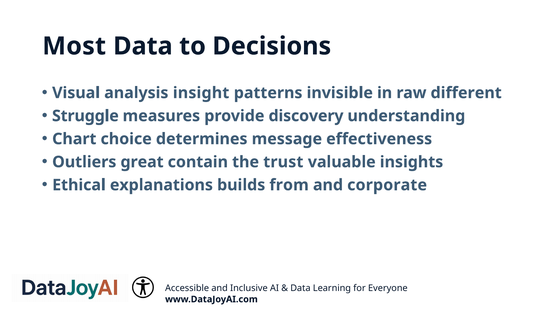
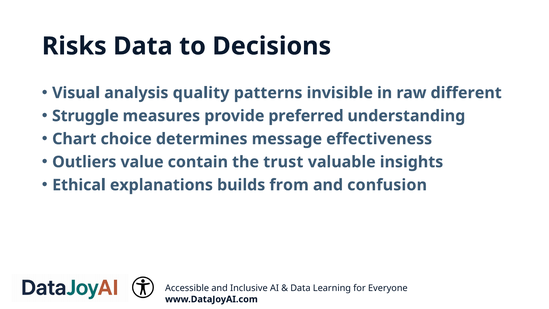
Most: Most -> Risks (74, 46)
insight: insight -> quality (201, 93)
discovery: discovery -> preferred (306, 116)
great: great -> value (142, 162)
corporate: corporate -> confusion (387, 185)
